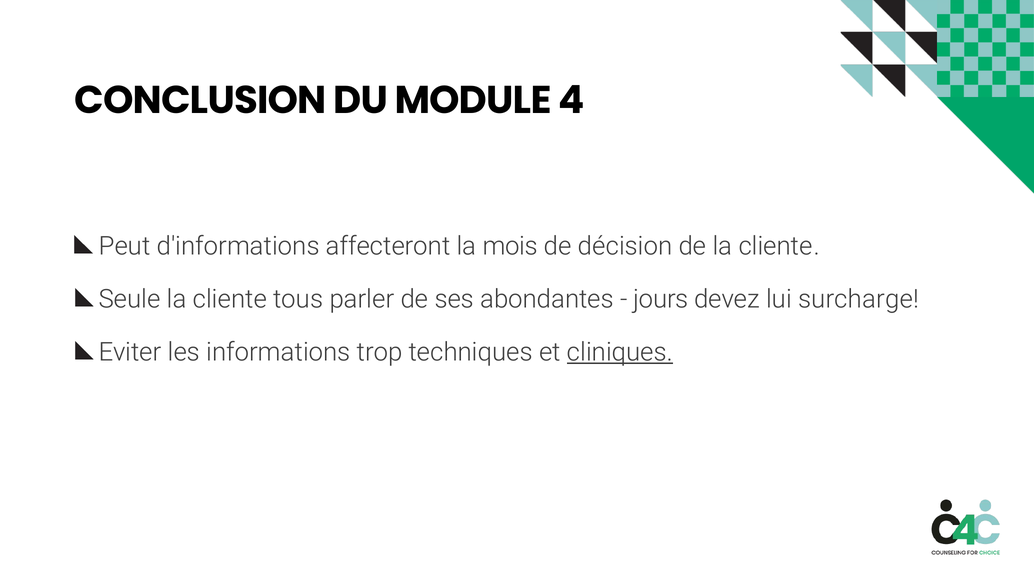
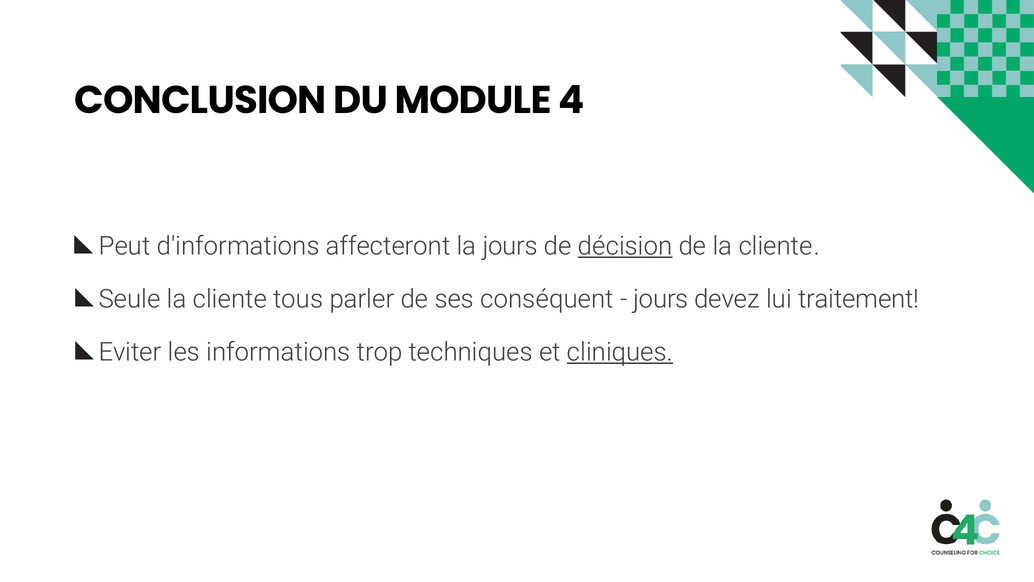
la mois: mois -> jours (510, 246)
décision underline: none -> present (625, 246)
abondantes: abondantes -> conséquent (547, 299)
surcharge: surcharge -> traitement (859, 299)
